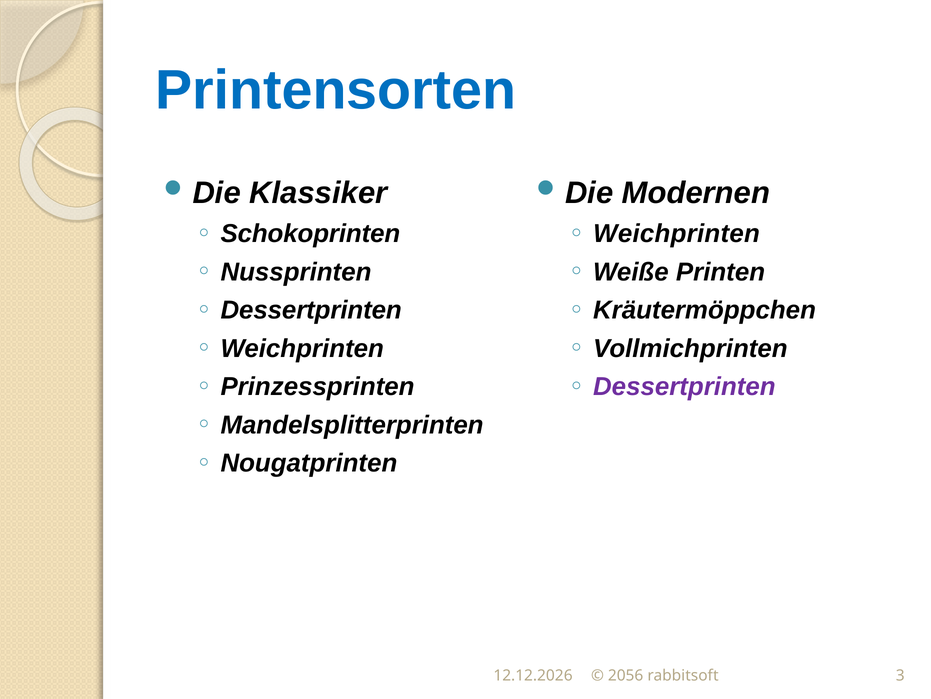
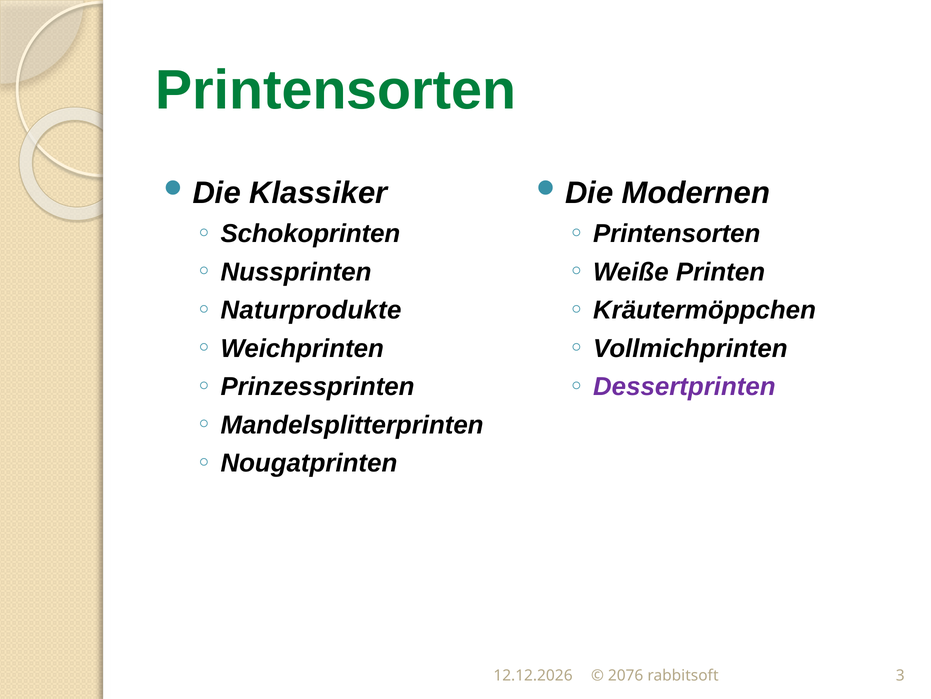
Printensorten colour: blue -> green (336, 90)
Weichprinten: Weichprinten -> Printensorten (677, 234)
Dessertprinten: Dessertprinten -> Naturprodukte (311, 310)
2056: 2056 -> 2076 (626, 675)
